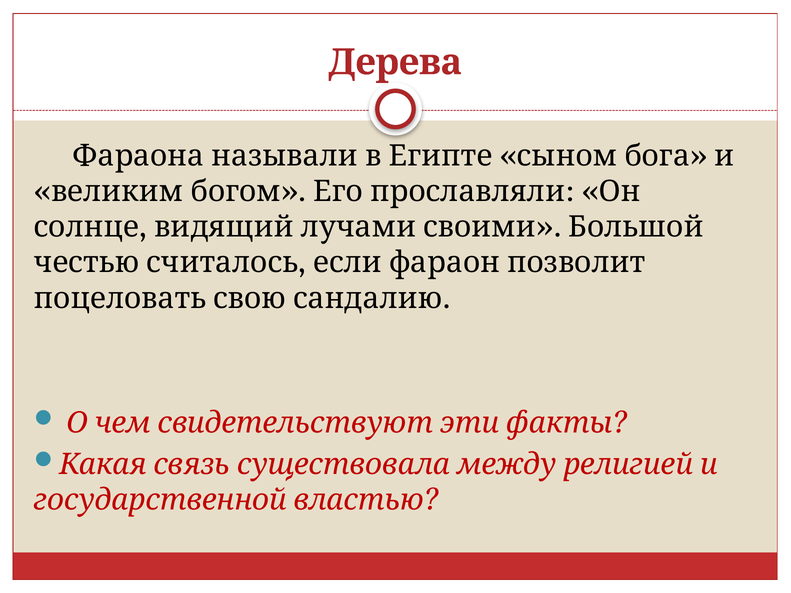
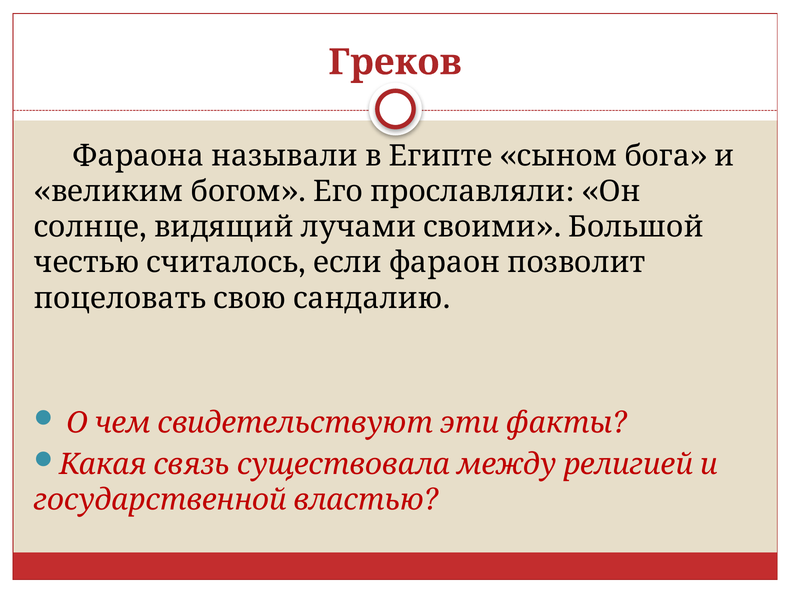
Дерева: Дерева -> Греков (395, 62)
